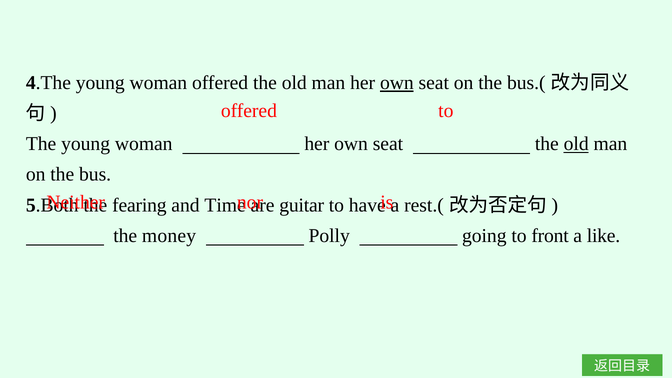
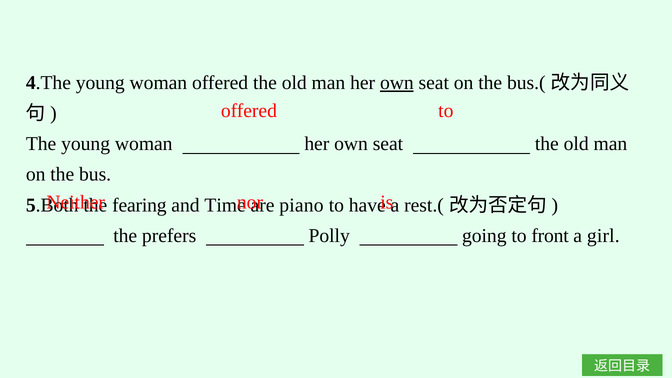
old underline: present -> none (576, 144)
guitar: guitar -> piano (302, 205)
money: money -> prefers (169, 236)
like: like -> girl (603, 236)
